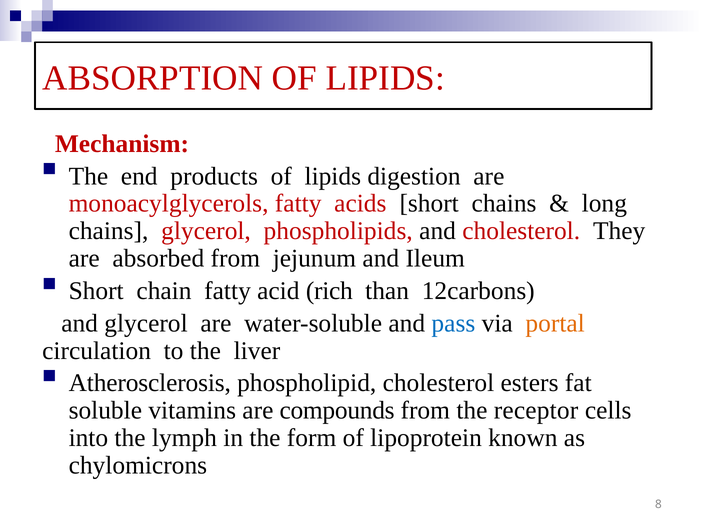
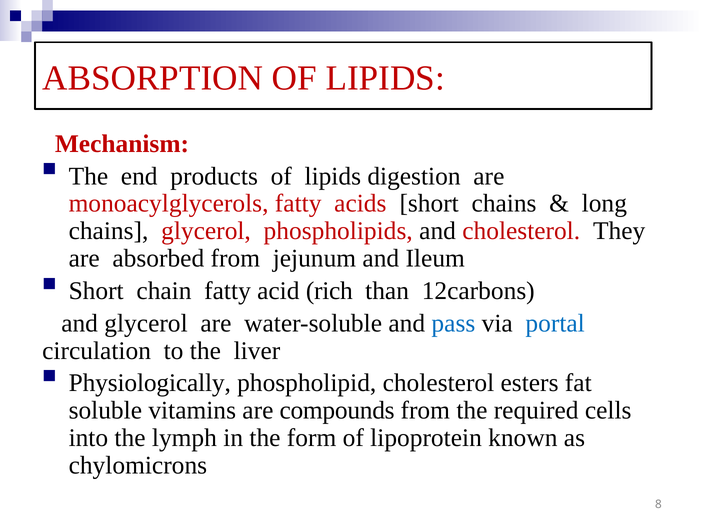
portal colour: orange -> blue (555, 323)
Atherosclerosis: Atherosclerosis -> Physiologically (150, 383)
receptor: receptor -> required (536, 410)
